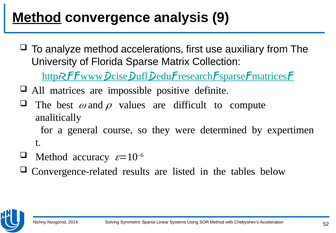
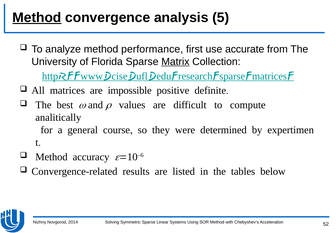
9: 9 -> 5 (221, 18)
accelerations: accelerations -> performance (152, 49)
auxiliary: auxiliary -> accurate (245, 49)
Matrix underline: none -> present (175, 61)
